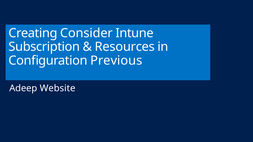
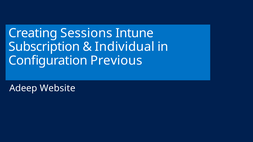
Consider: Consider -> Sessions (86, 33)
Resources: Resources -> Individual (125, 47)
